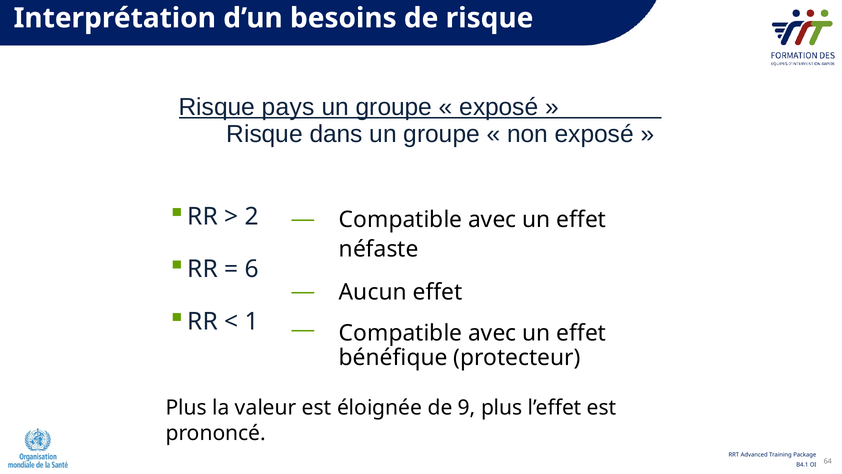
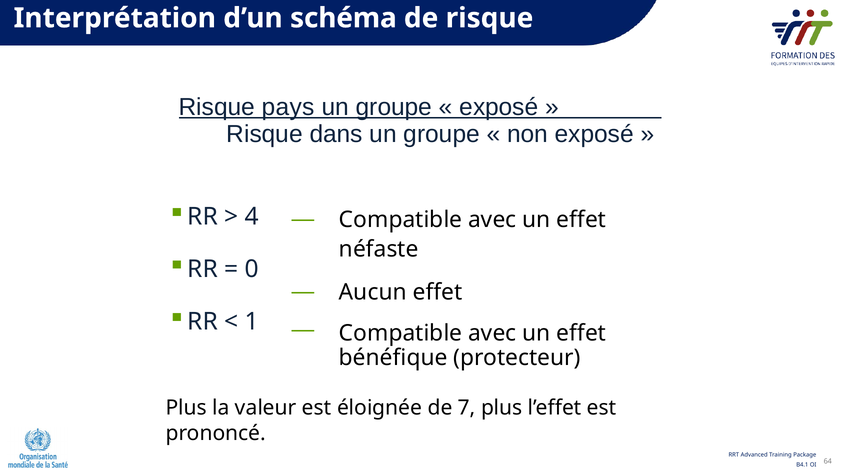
besoins: besoins -> schéma (343, 18)
2: 2 -> 4 (252, 216)
6: 6 -> 0 (252, 269)
9: 9 -> 7 (467, 408)
